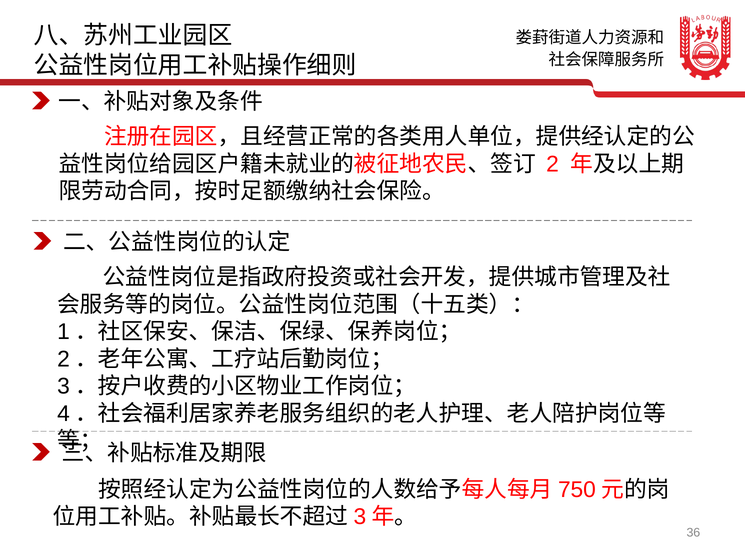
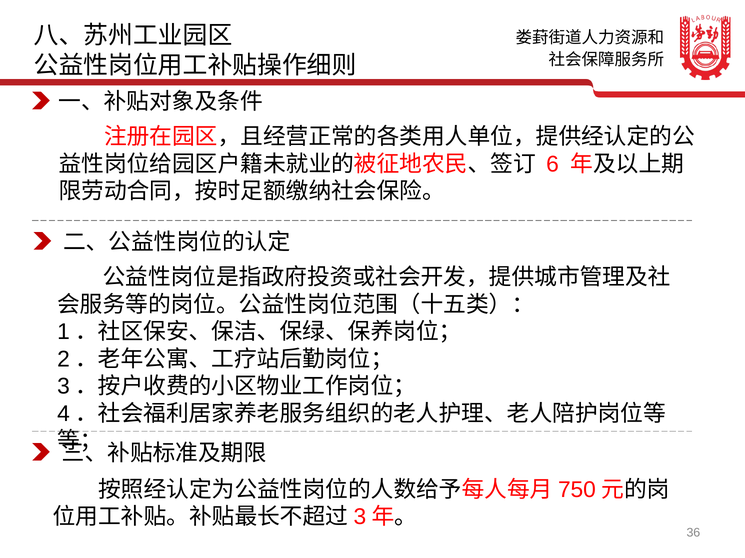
2: 2 -> 6 (552, 164)
